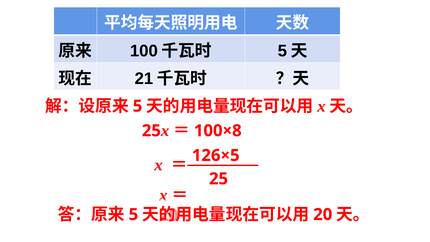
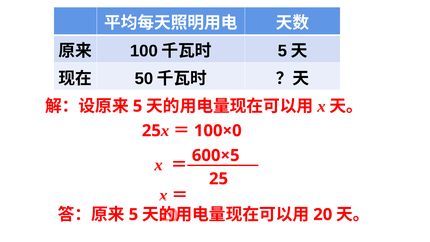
21: 21 -> 50 (144, 78)
100×8: 100×8 -> 100×0 (218, 131)
126×5: 126×5 -> 600×5 (216, 155)
